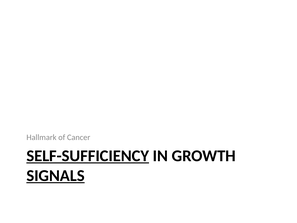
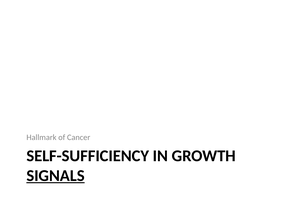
SELF-SUFFICIENCY underline: present -> none (88, 156)
